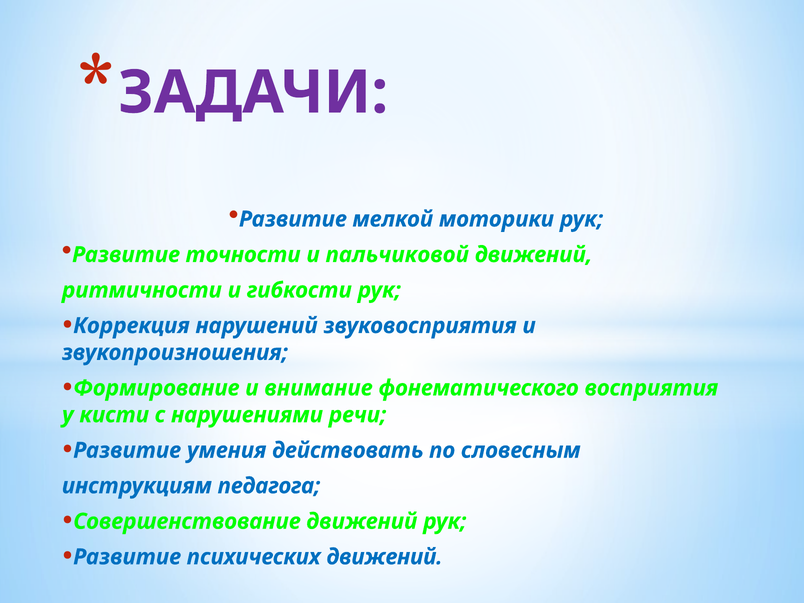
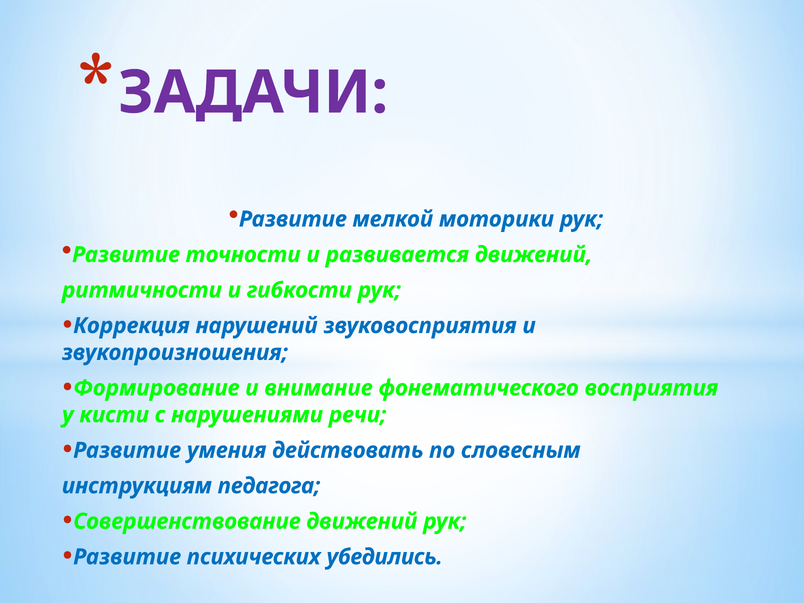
пальчиковой: пальчиковой -> развивается (397, 255)
психических движений: движений -> убедились (385, 557)
